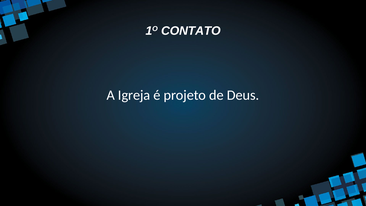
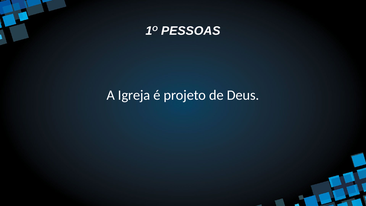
CONTATO: CONTATO -> PESSOAS (191, 31)
